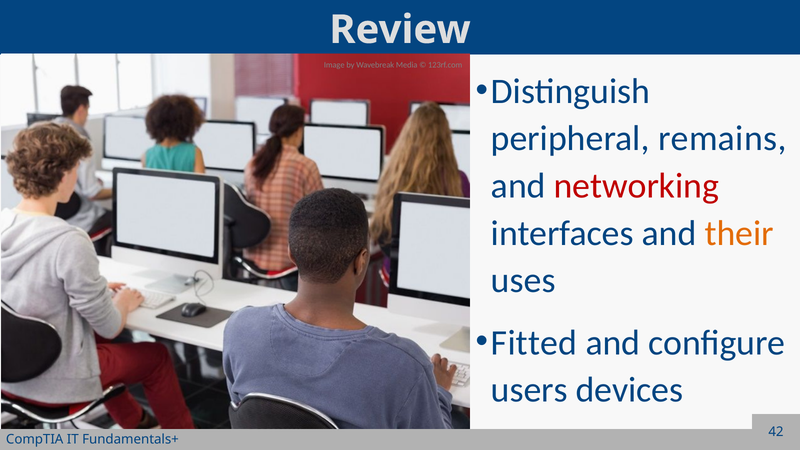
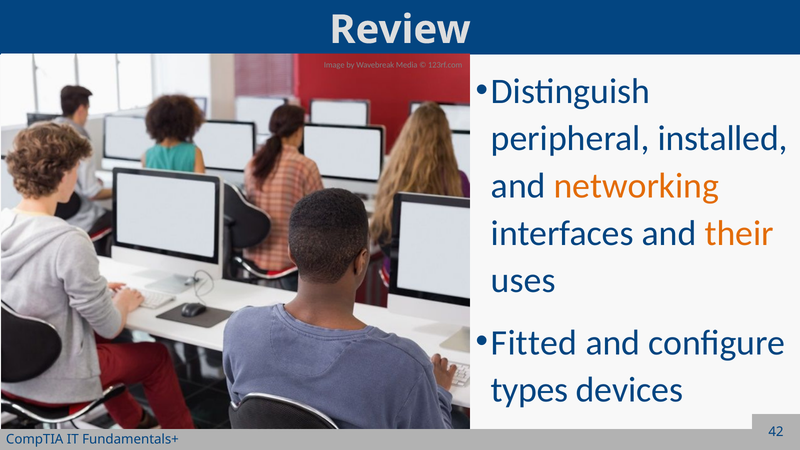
remains: remains -> installed (723, 139)
networking colour: red -> orange (636, 186)
users: users -> types (529, 390)
